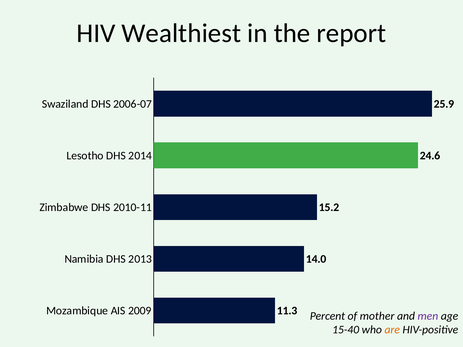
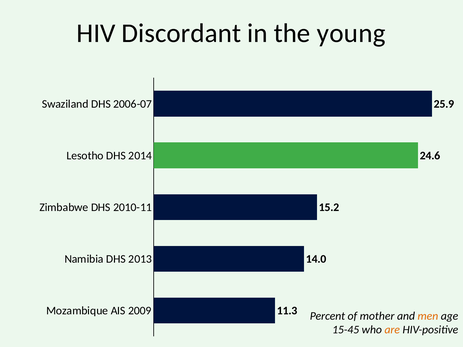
Wealthiest: Wealthiest -> Discordant (181, 33)
report: report -> young (351, 33)
men colour: purple -> orange (428, 316)
15-40: 15-40 -> 15-45 (346, 330)
